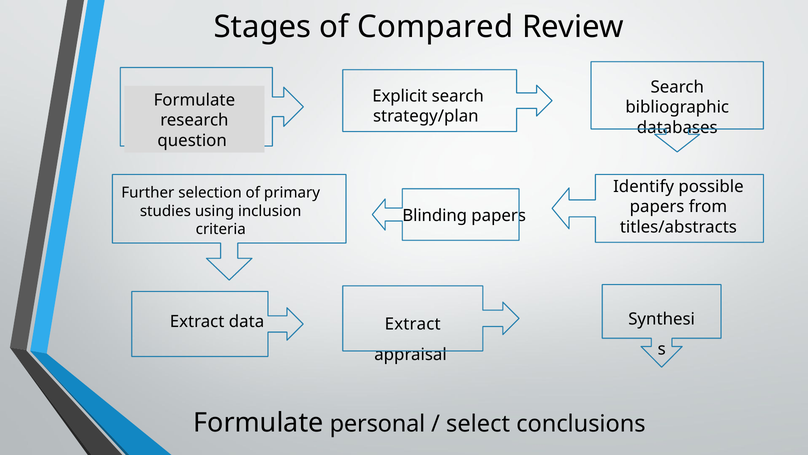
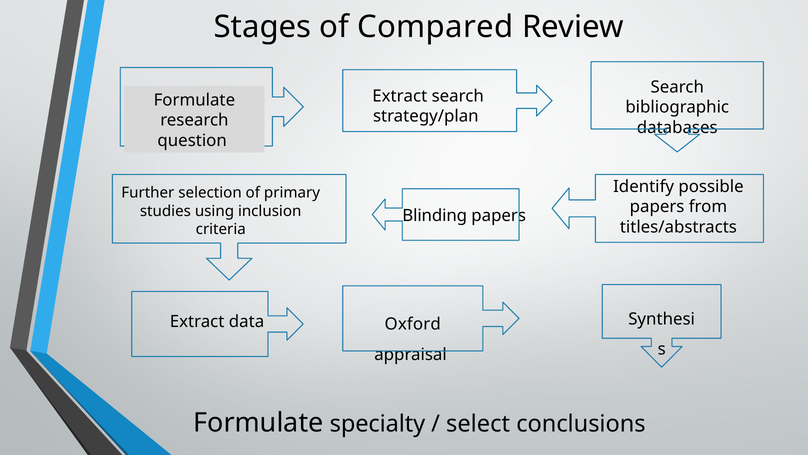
Explicit: Explicit -> Extract (400, 96)
Extract: Extract -> Oxford (413, 324)
personal: personal -> specialty (377, 424)
